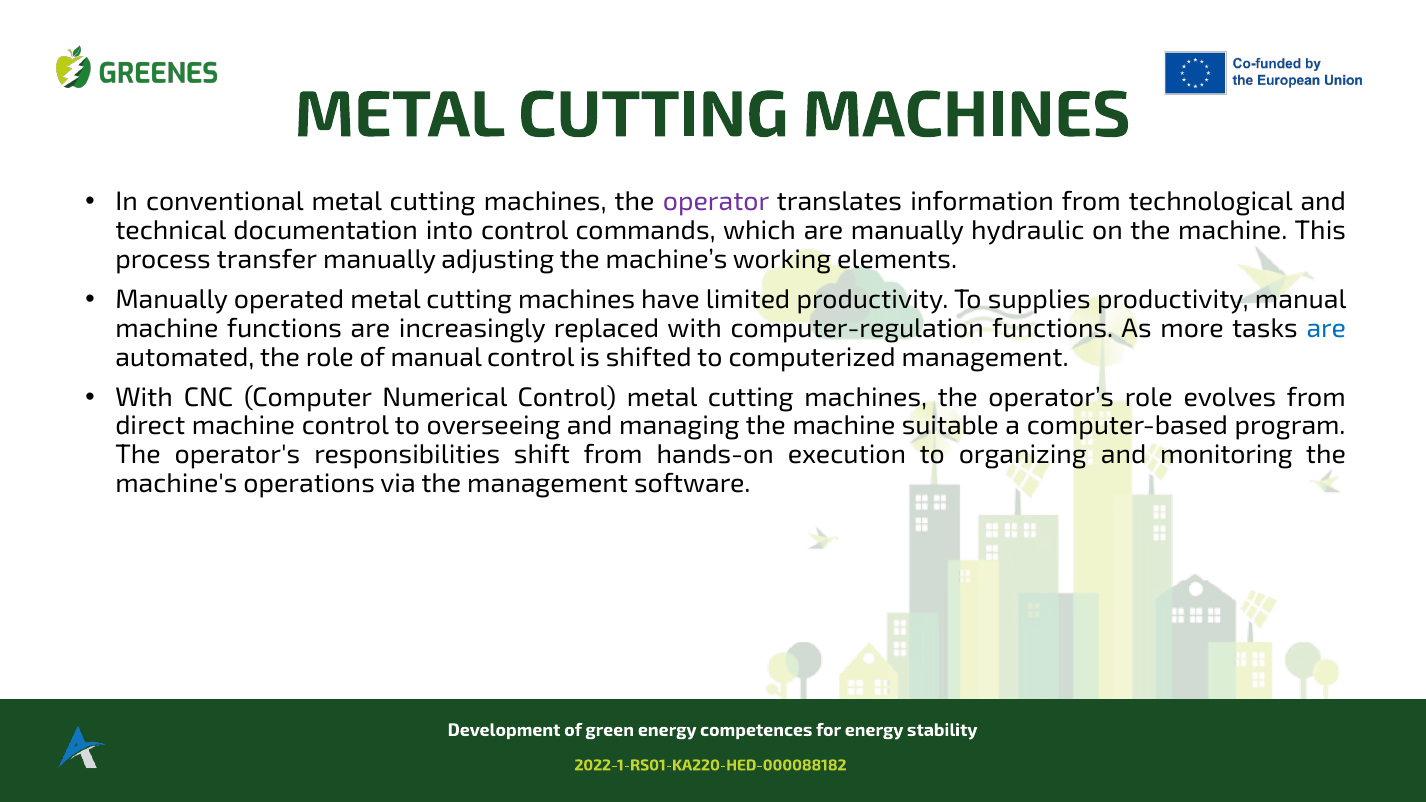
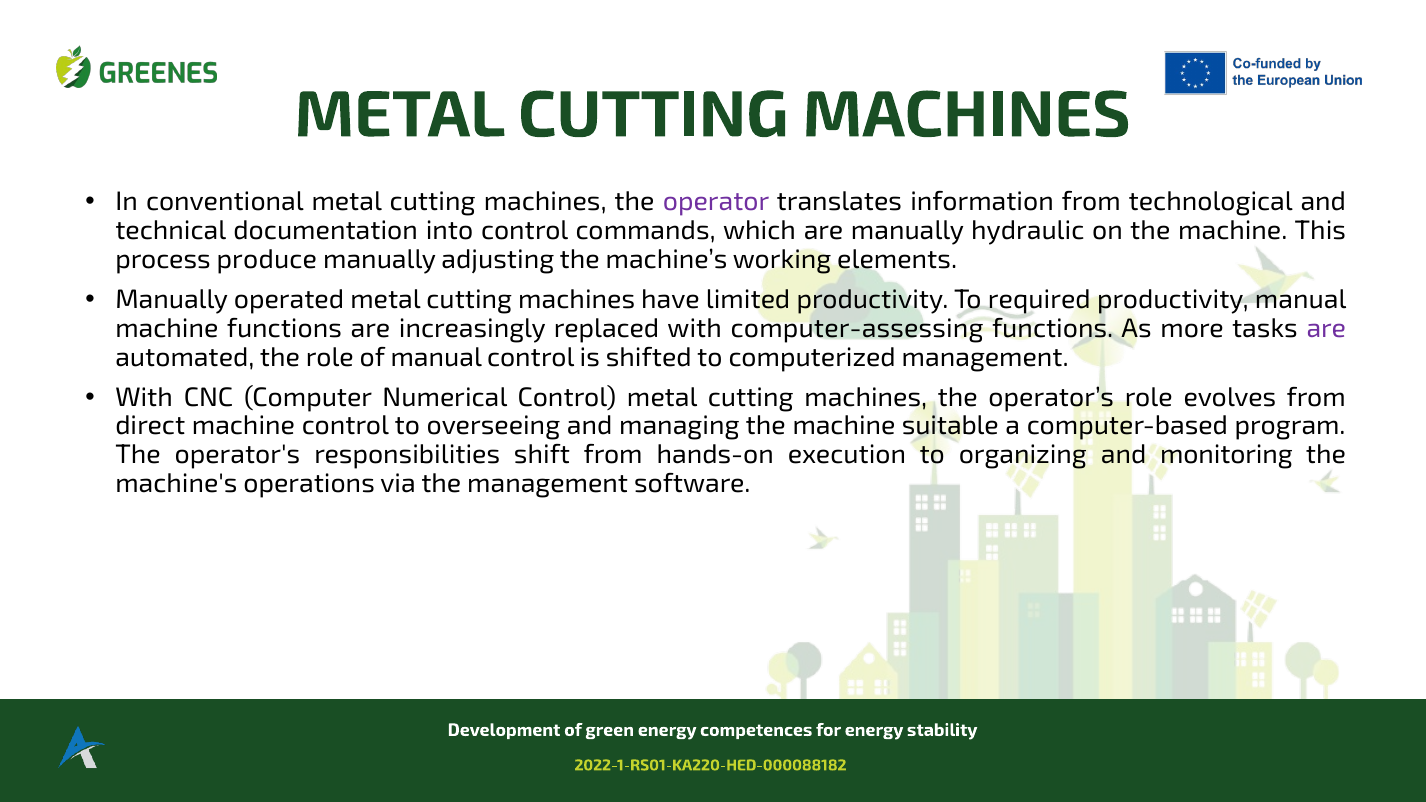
transfer: transfer -> produce (267, 259)
supplies: supplies -> required (1039, 300)
computer-regulation: computer-regulation -> computer-assessing (857, 328)
are colour: blue -> purple (1326, 328)
